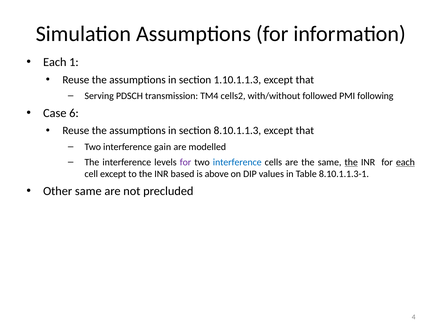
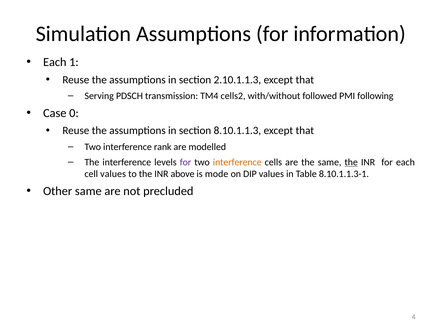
1.10.1.1.3: 1.10.1.1.3 -> 2.10.1.1.3 (237, 80)
6: 6 -> 0 (74, 113)
gain: gain -> rank (163, 147)
interference colour: blue -> orange (237, 162)
each underline: present -> none (405, 162)
cell except: except -> values (113, 174)
based: based -> above (183, 174)
above: above -> mode (217, 174)
